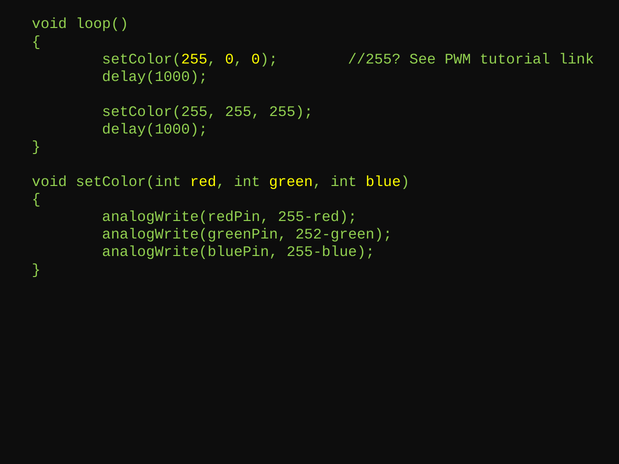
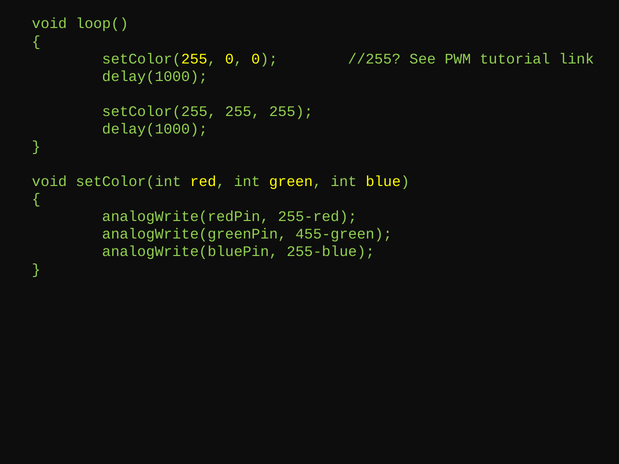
252-green: 252-green -> 455-green (344, 234)
